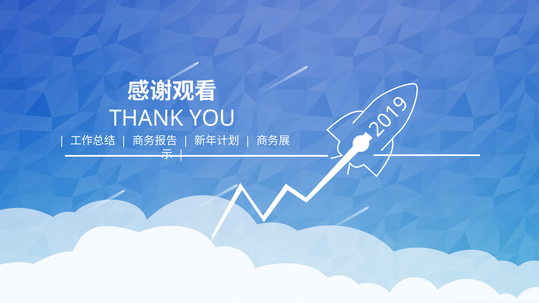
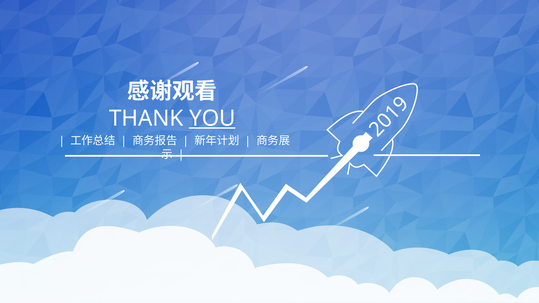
YOU underline: none -> present (212, 119)
